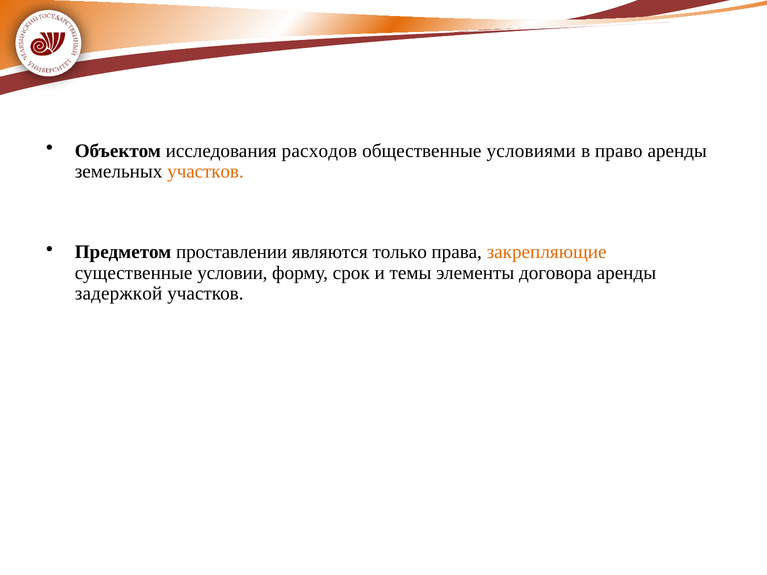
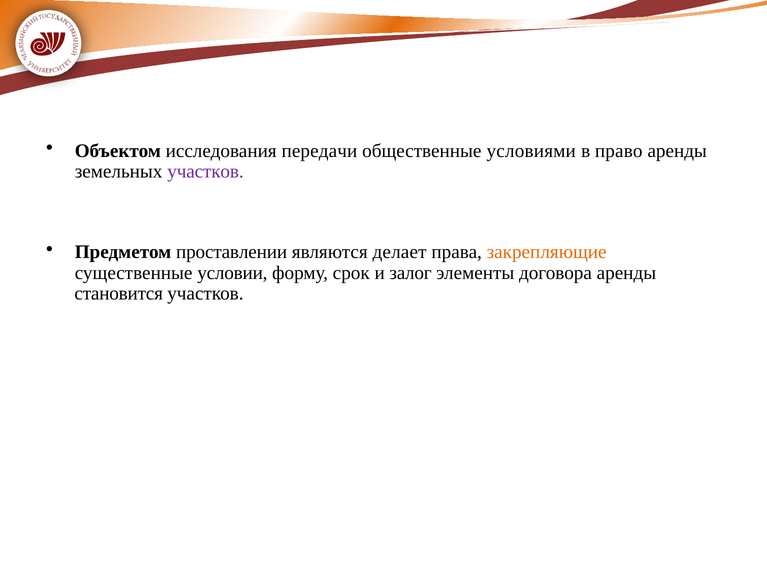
расходов: расходов -> передачи (319, 151)
участков colour: orange -> purple (205, 172)
только: только -> делает (400, 252)
темы: темы -> залог (411, 273)
задержкой: задержкой -> становится (119, 294)
